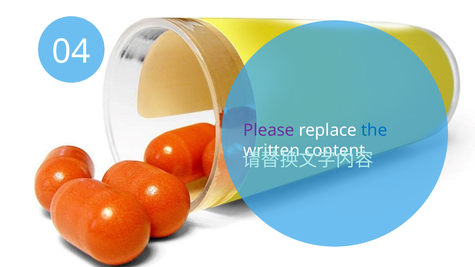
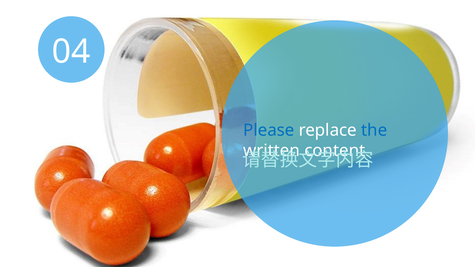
Please colour: purple -> blue (269, 130)
